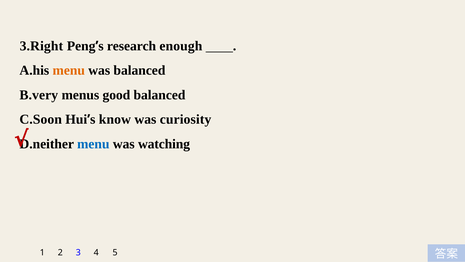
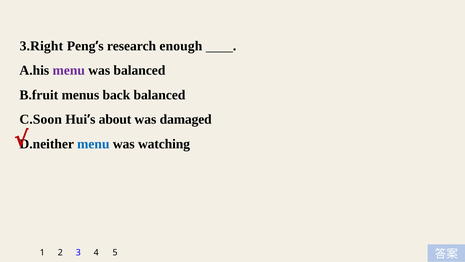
menu colour: orange -> purple (69, 70)
B.very: B.very -> B.fruit (39, 95)
good: good -> back (116, 95)
know: know -> about (115, 119)
curiosity: curiosity -> damaged (186, 119)
